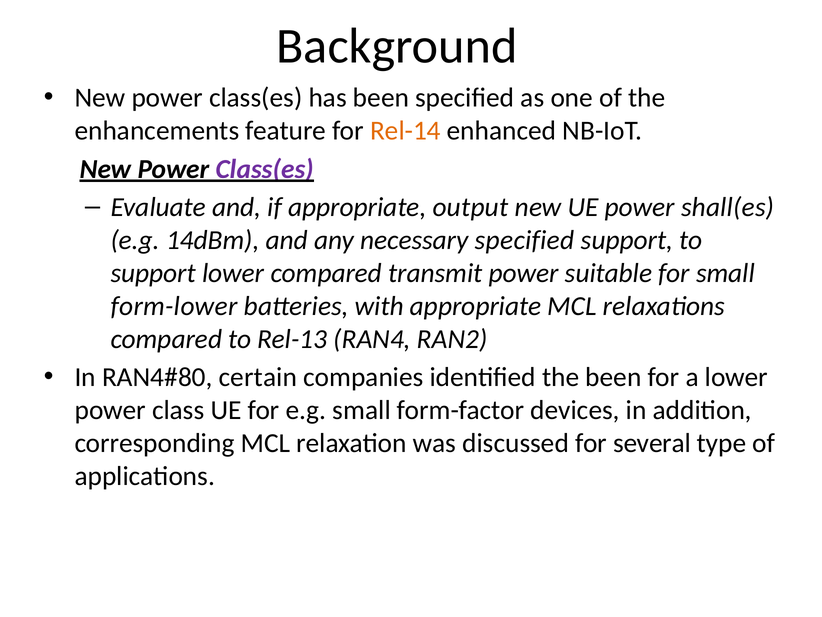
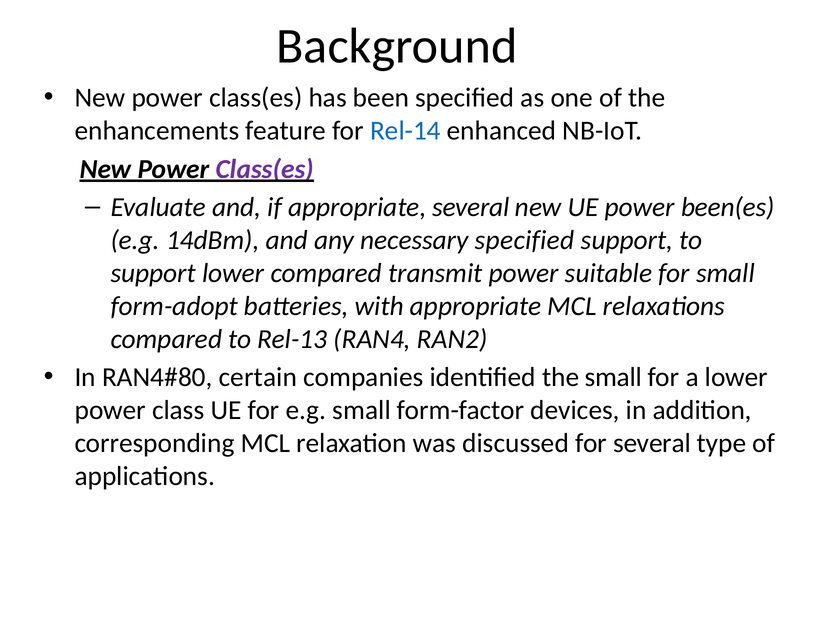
Rel-14 colour: orange -> blue (405, 131)
appropriate output: output -> several (471, 207)
shall(es: shall(es -> been(es (728, 207)
form-lower: form-lower -> form-adopt (174, 306)
the been: been -> small (614, 377)
